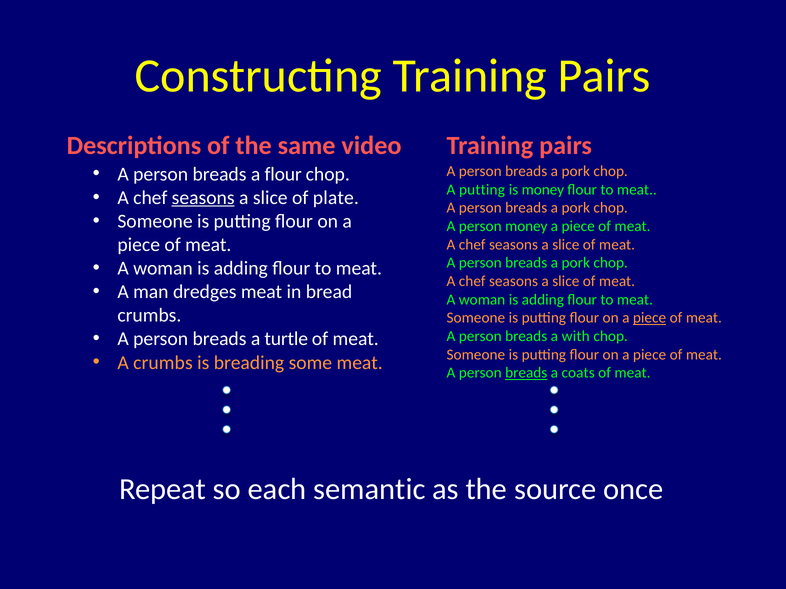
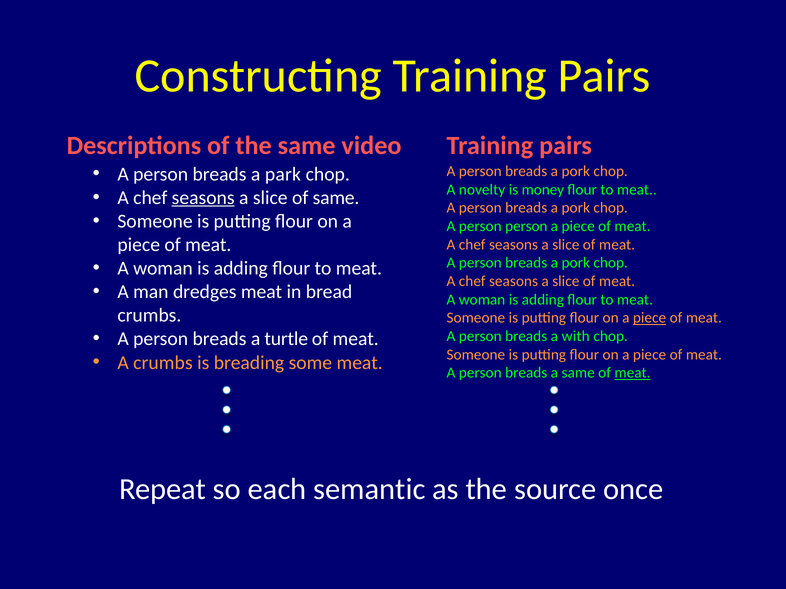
a flour: flour -> park (283, 174)
A putting: putting -> novelty (482, 190)
of plate: plate -> same (336, 198)
person money: money -> person (526, 226)
breads underline: present -> none (526, 373)
a coats: coats -> same (578, 373)
meat underline: none -> present (632, 373)
